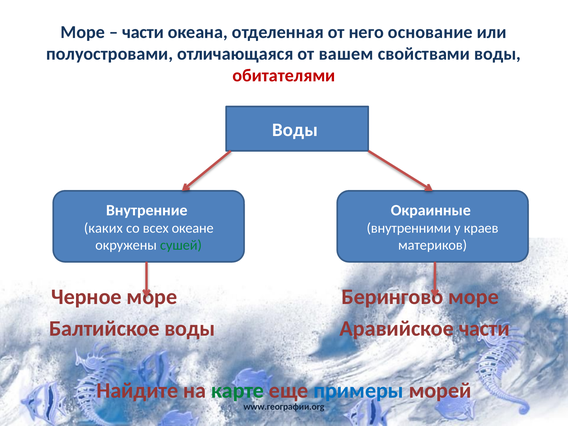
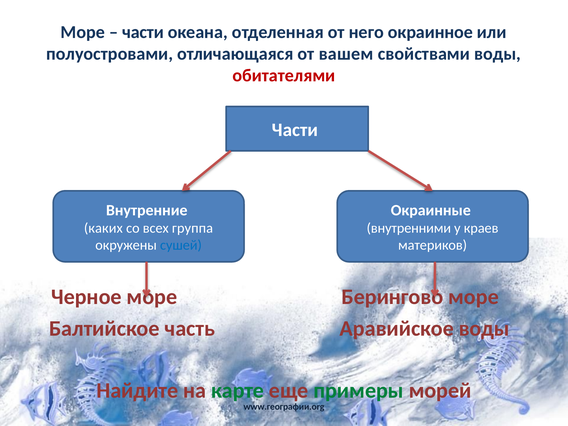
основание: основание -> окраинное (430, 32)
Воды: Воды -> Части (295, 130)
океане: океане -> группа (193, 228)
сушей colour: green -> blue (181, 245)
Балтийское воды: воды -> часть (190, 329)
Аравийское части: части -> воды (484, 329)
примеры colour: blue -> green (359, 390)
